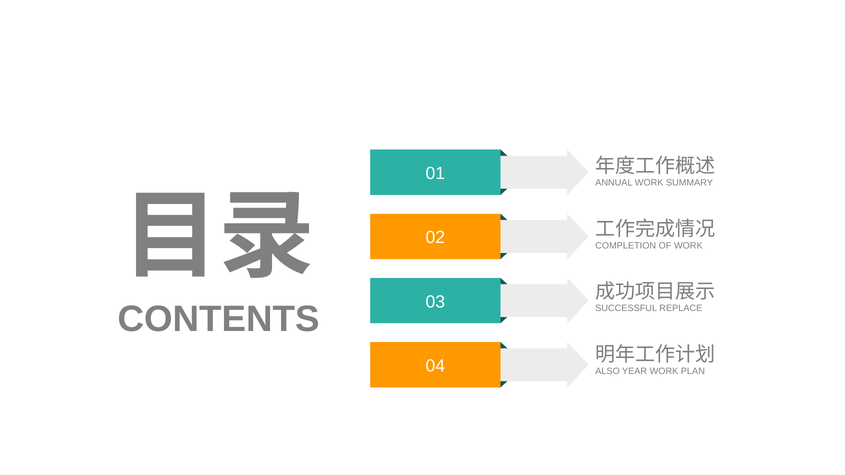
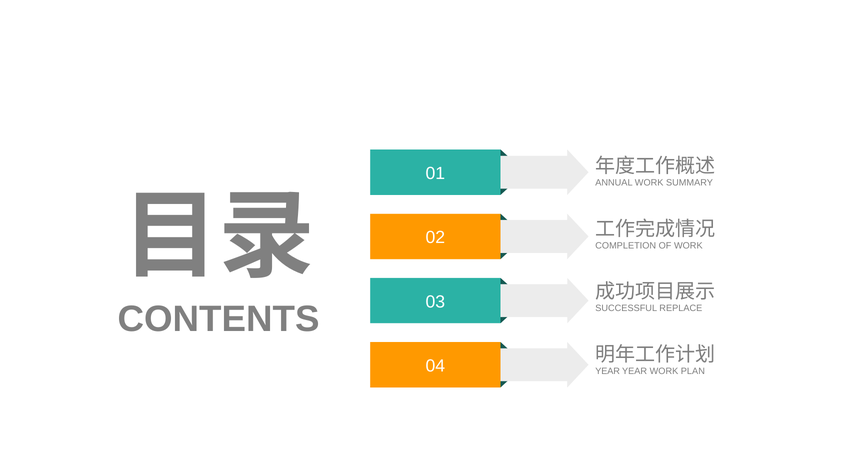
ALSO: ALSO -> YEAR (608, 372)
